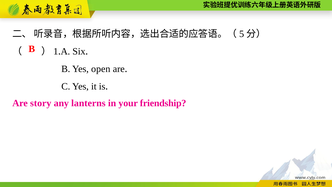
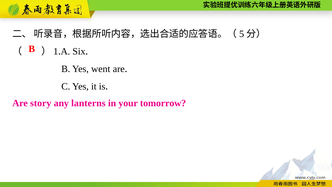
open: open -> went (101, 69)
friendship: friendship -> tomorrow (163, 103)
